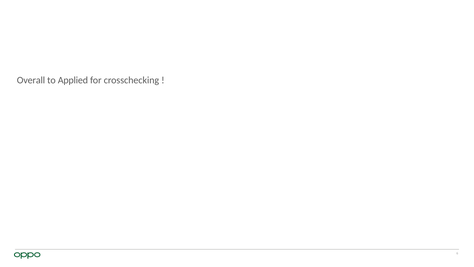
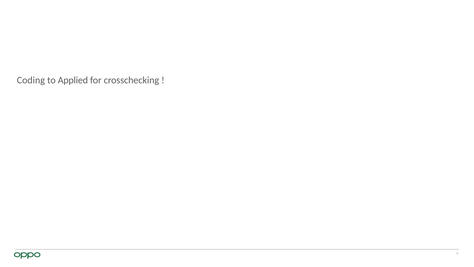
Overall: Overall -> Coding (31, 80)
